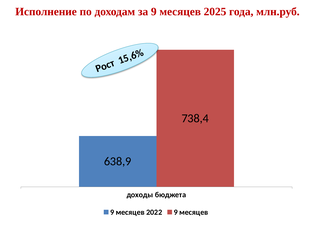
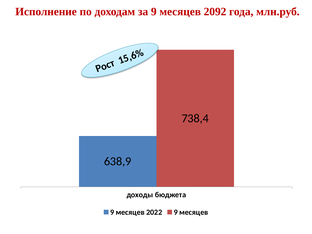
2025: 2025 -> 2092 (215, 12)
